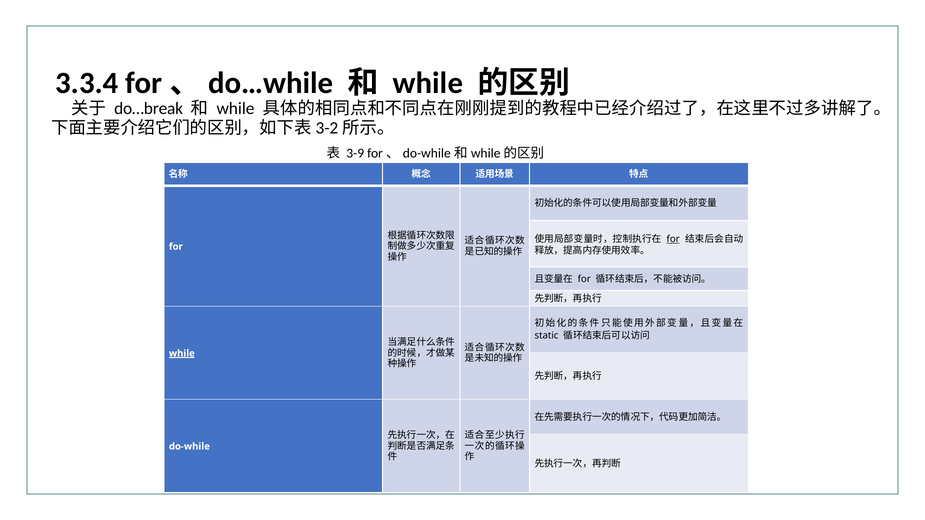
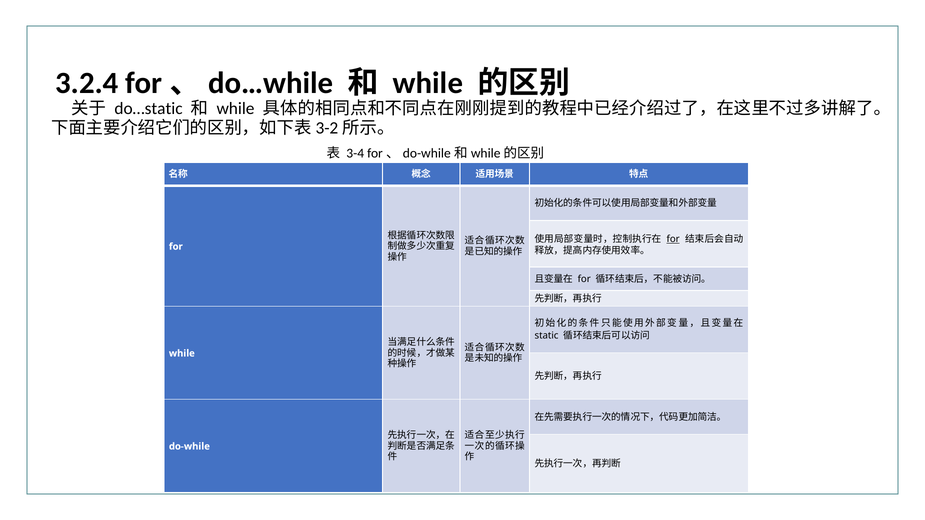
3.3.4: 3.3.4 -> 3.2.4 (87, 83)
do…break: do…break -> do…static (149, 109)
3-9: 3-9 -> 3-4 (355, 153)
while underline: present -> none (182, 354)
